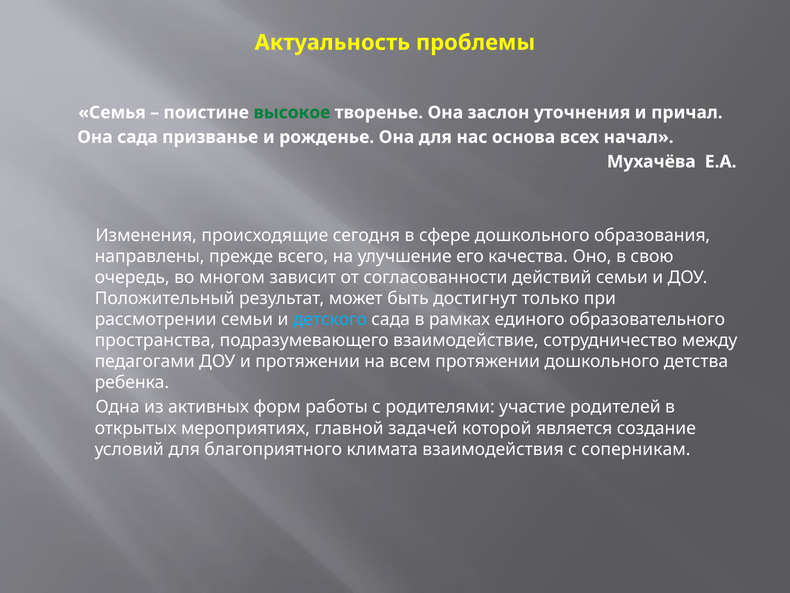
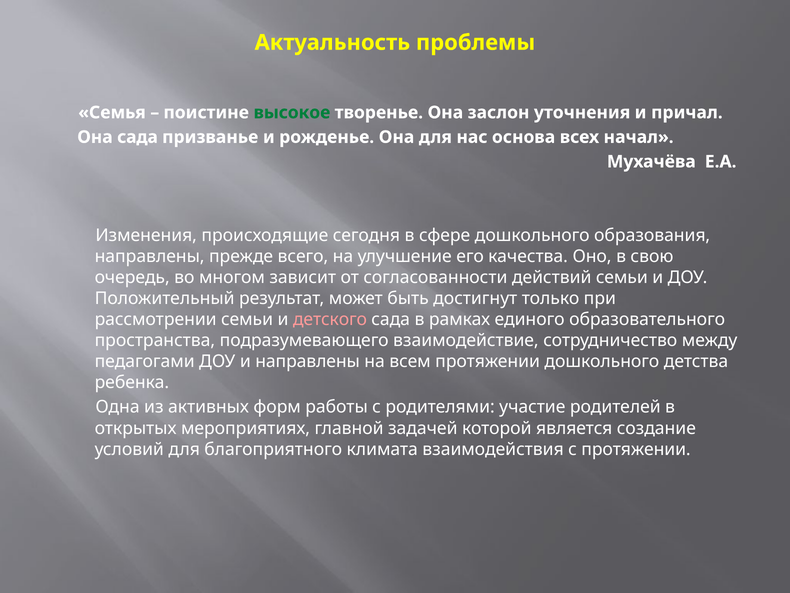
детского colour: light blue -> pink (330, 319)
и протяжении: протяжении -> направлены (308, 361)
с соперникам: соперникам -> протяжении (636, 449)
